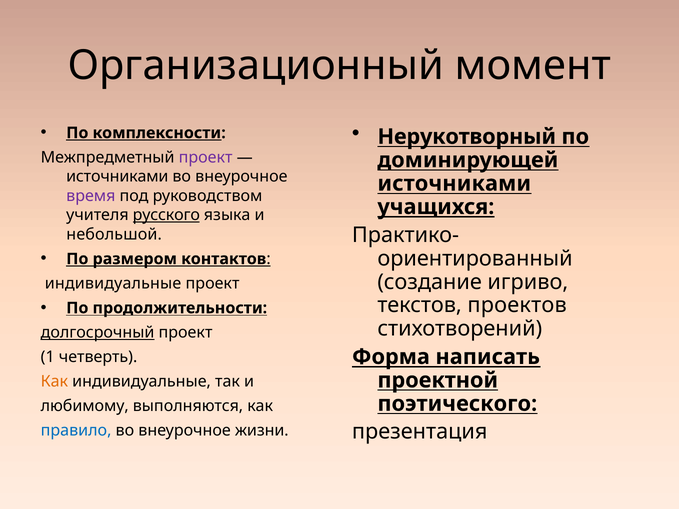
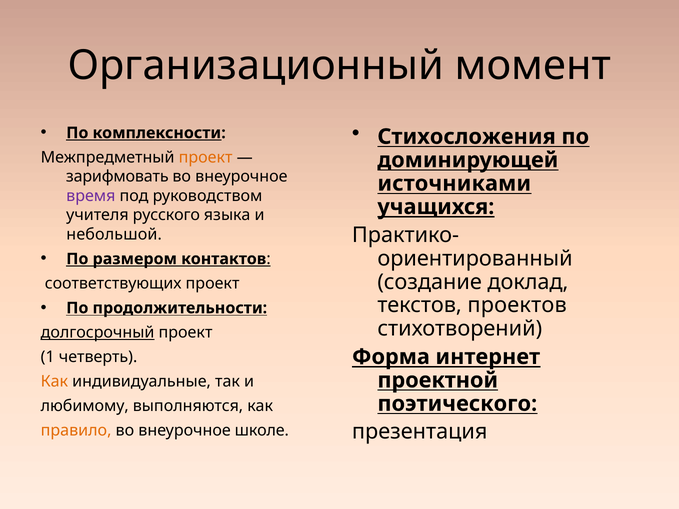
Нерукотворный: Нерукотворный -> Стихосложения (467, 137)
проект colour: purple -> orange (206, 158)
источниками: источниками -> зарифмовать (117, 177)
русского underline: present -> none (166, 215)
игриво: игриво -> доклад (528, 282)
индивидуальные: индивидуальные -> соответствующих (113, 284)
написать: написать -> интернет (488, 357)
правило colour: blue -> orange (76, 431)
жизни: жизни -> школе (262, 431)
